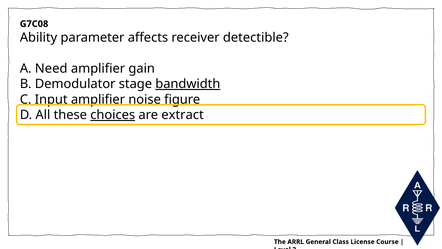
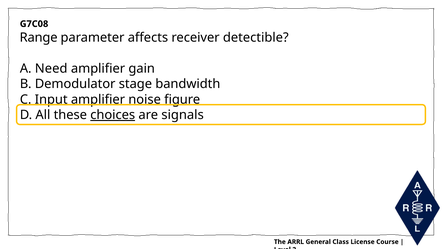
Ability: Ability -> Range (39, 37)
bandwidth underline: present -> none (188, 84)
extract: extract -> signals (183, 115)
